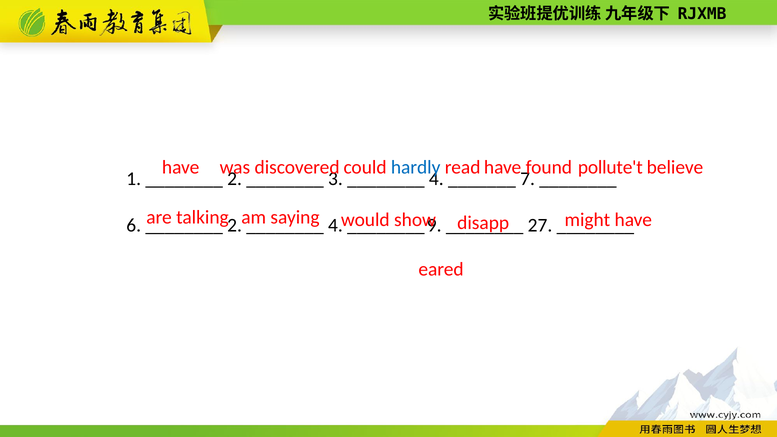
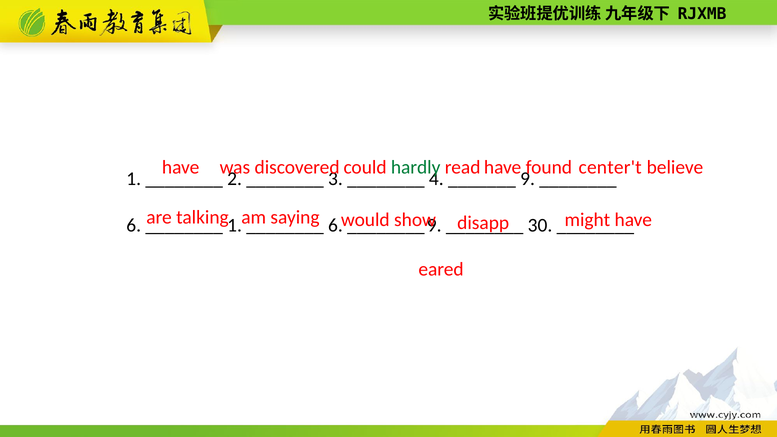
hardly colour: blue -> green (416, 168)
pollute't: pollute't -> center't (610, 168)
7: 7 -> 9 (528, 179)
2: 2 -> 1 (235, 225)
4: 4 -> 6 (335, 225)
27: 27 -> 30 (540, 225)
